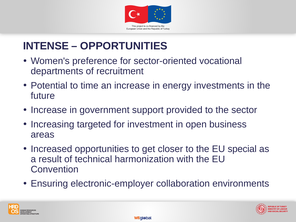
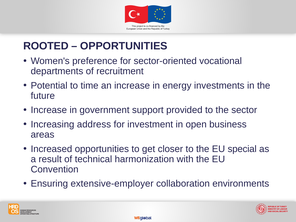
INTENSE: INTENSE -> ROOTED (46, 46)
targeted: targeted -> address (94, 124)
electronic-employer: electronic-employer -> extensive-employer (112, 184)
